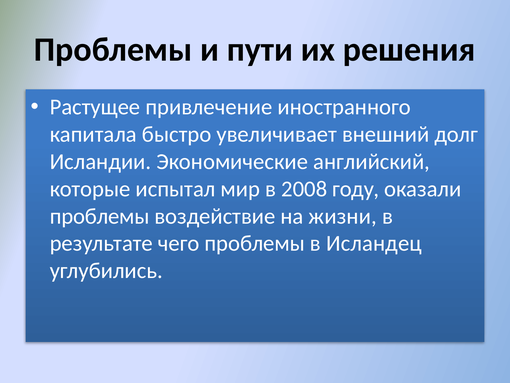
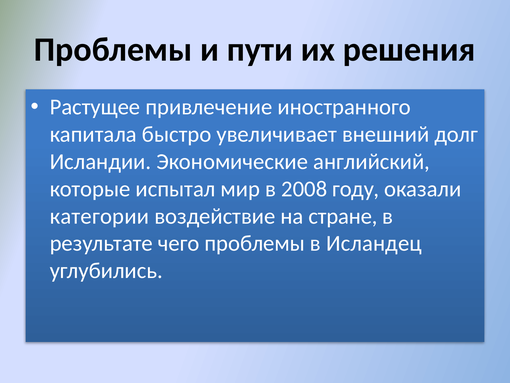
проблемы: проблемы -> категории (99, 216)
жизни: жизни -> стране (343, 216)
